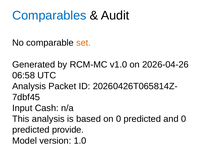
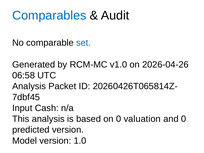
set colour: orange -> blue (84, 43)
on 0 predicted: predicted -> valuation (142, 119)
predicted provide: provide -> version (68, 130)
